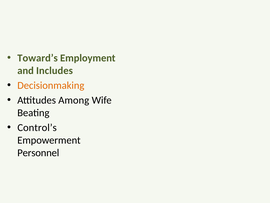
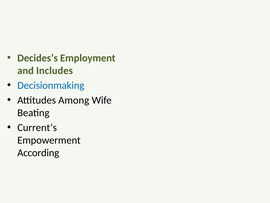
Toward’s: Toward’s -> Decides’s (38, 58)
Decisionmaking colour: orange -> blue (51, 85)
Control’s: Control’s -> Current’s (37, 127)
Personnel: Personnel -> According (38, 152)
